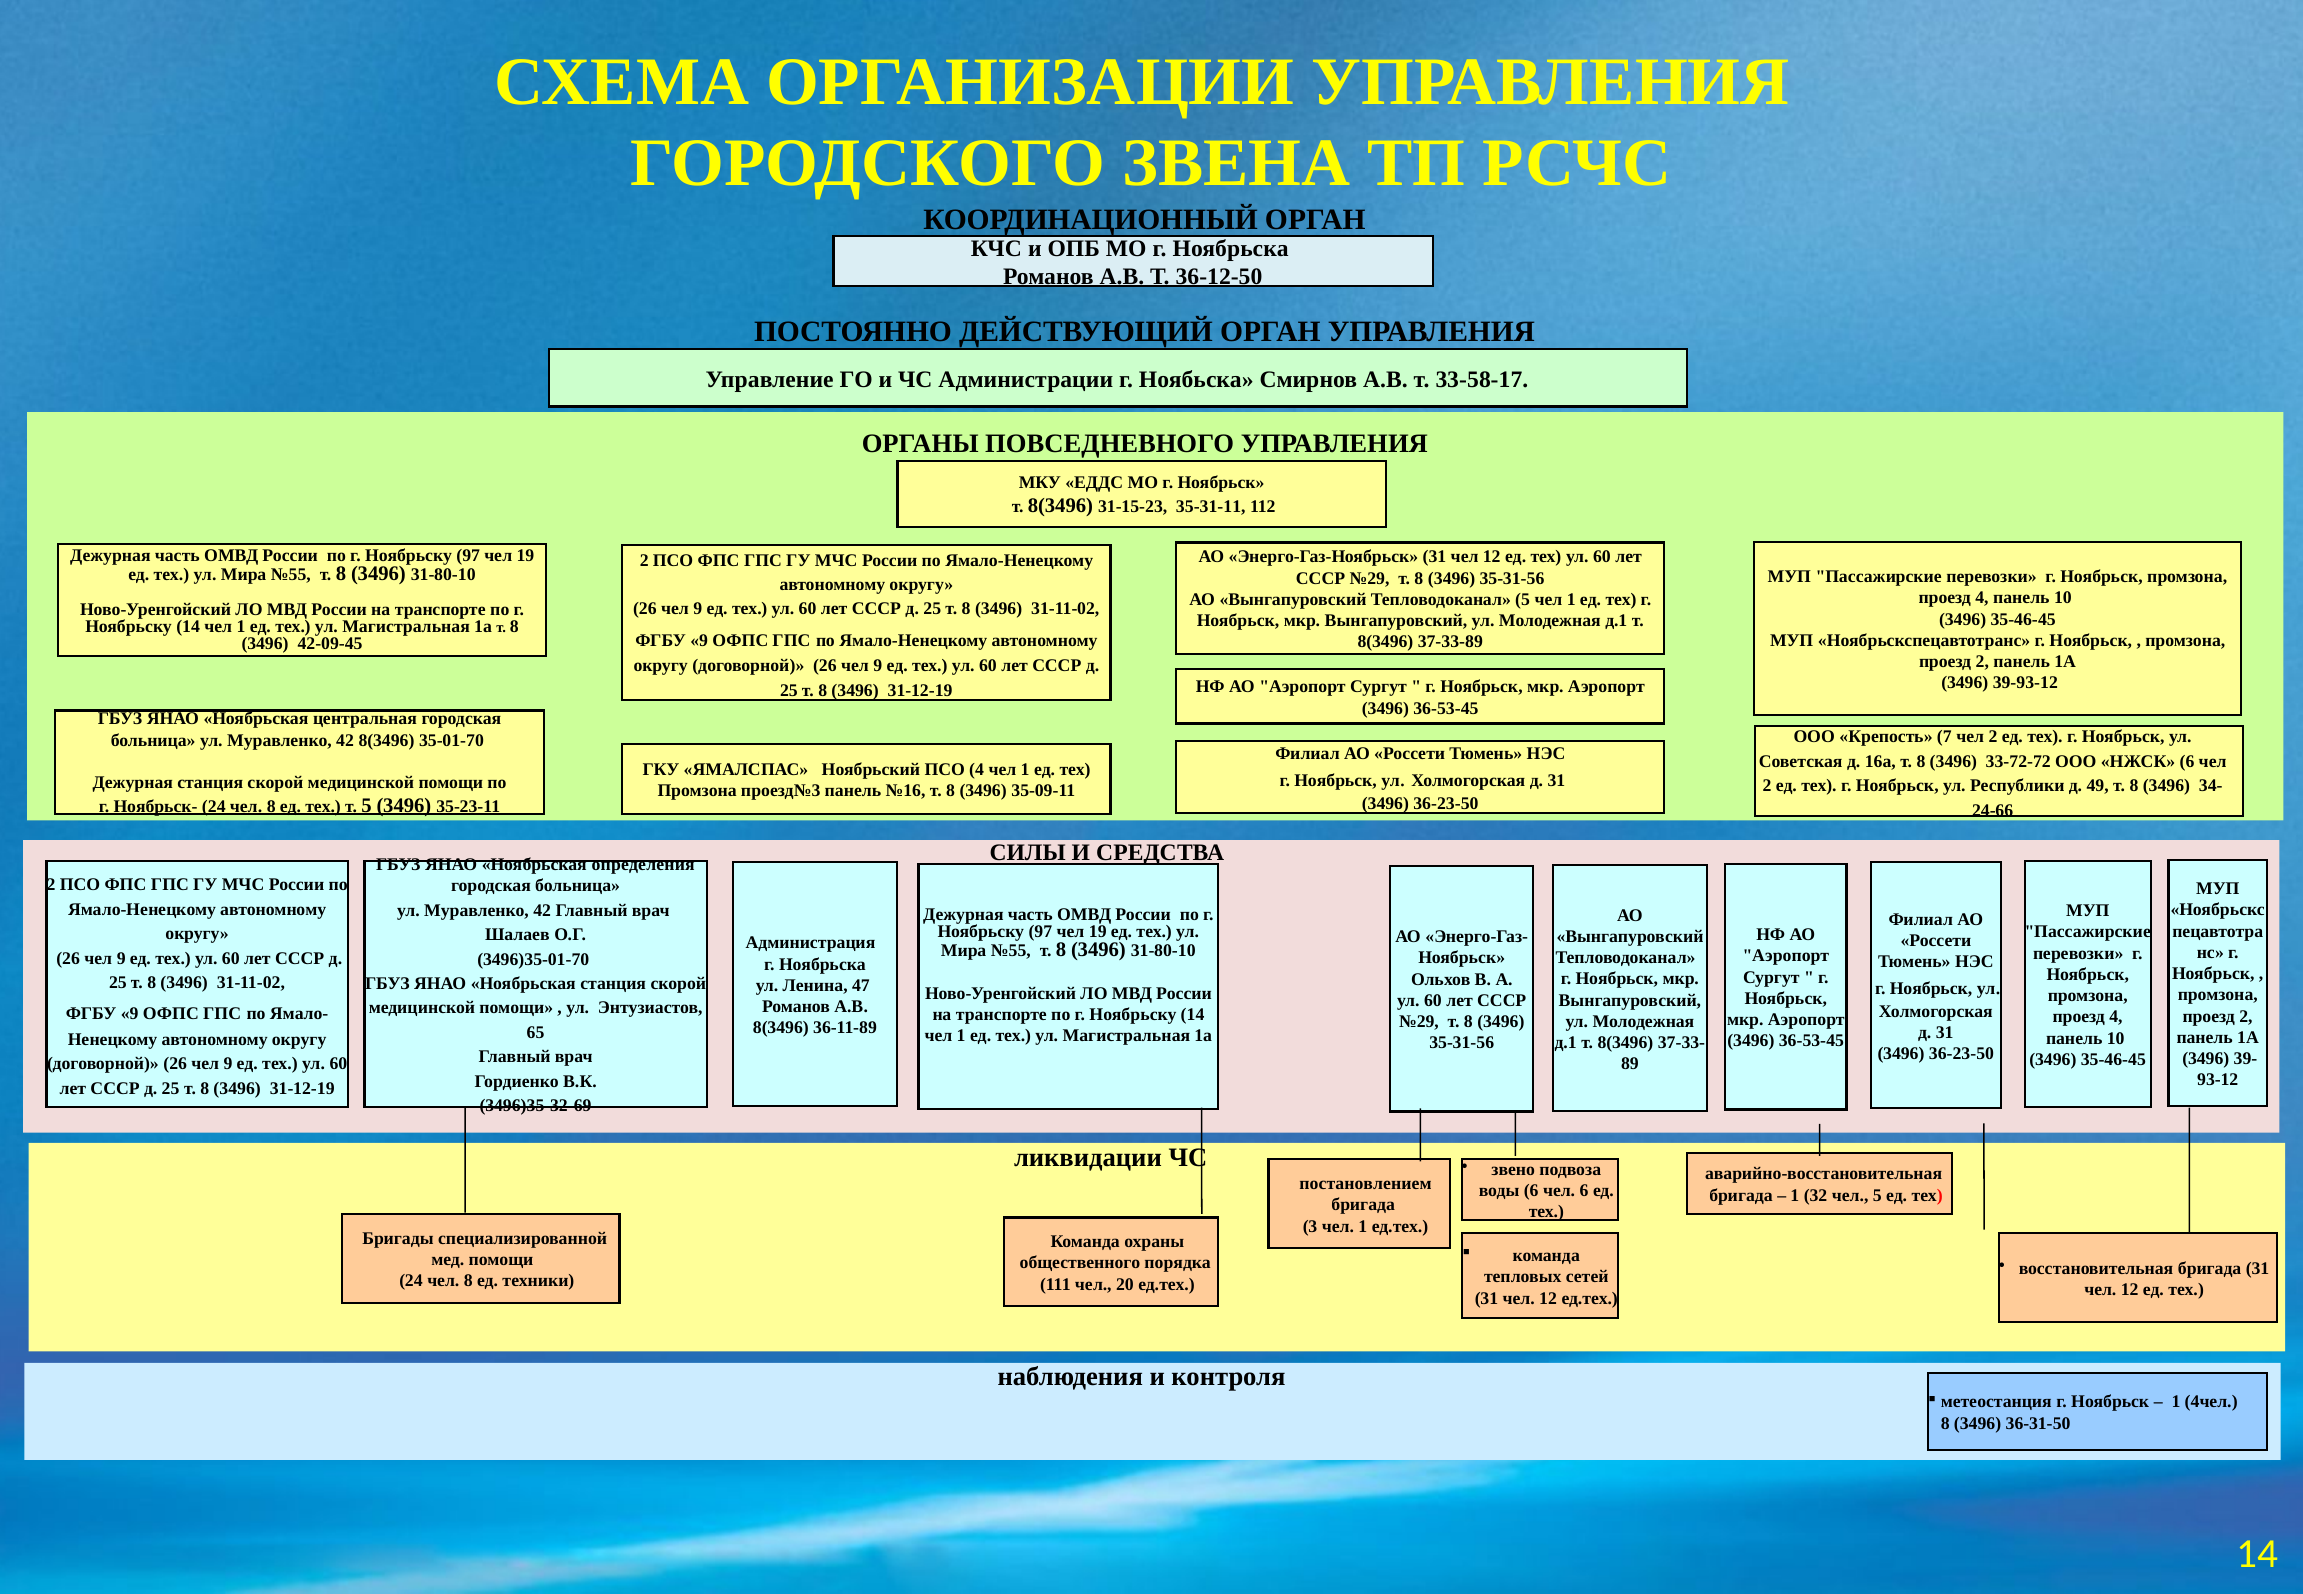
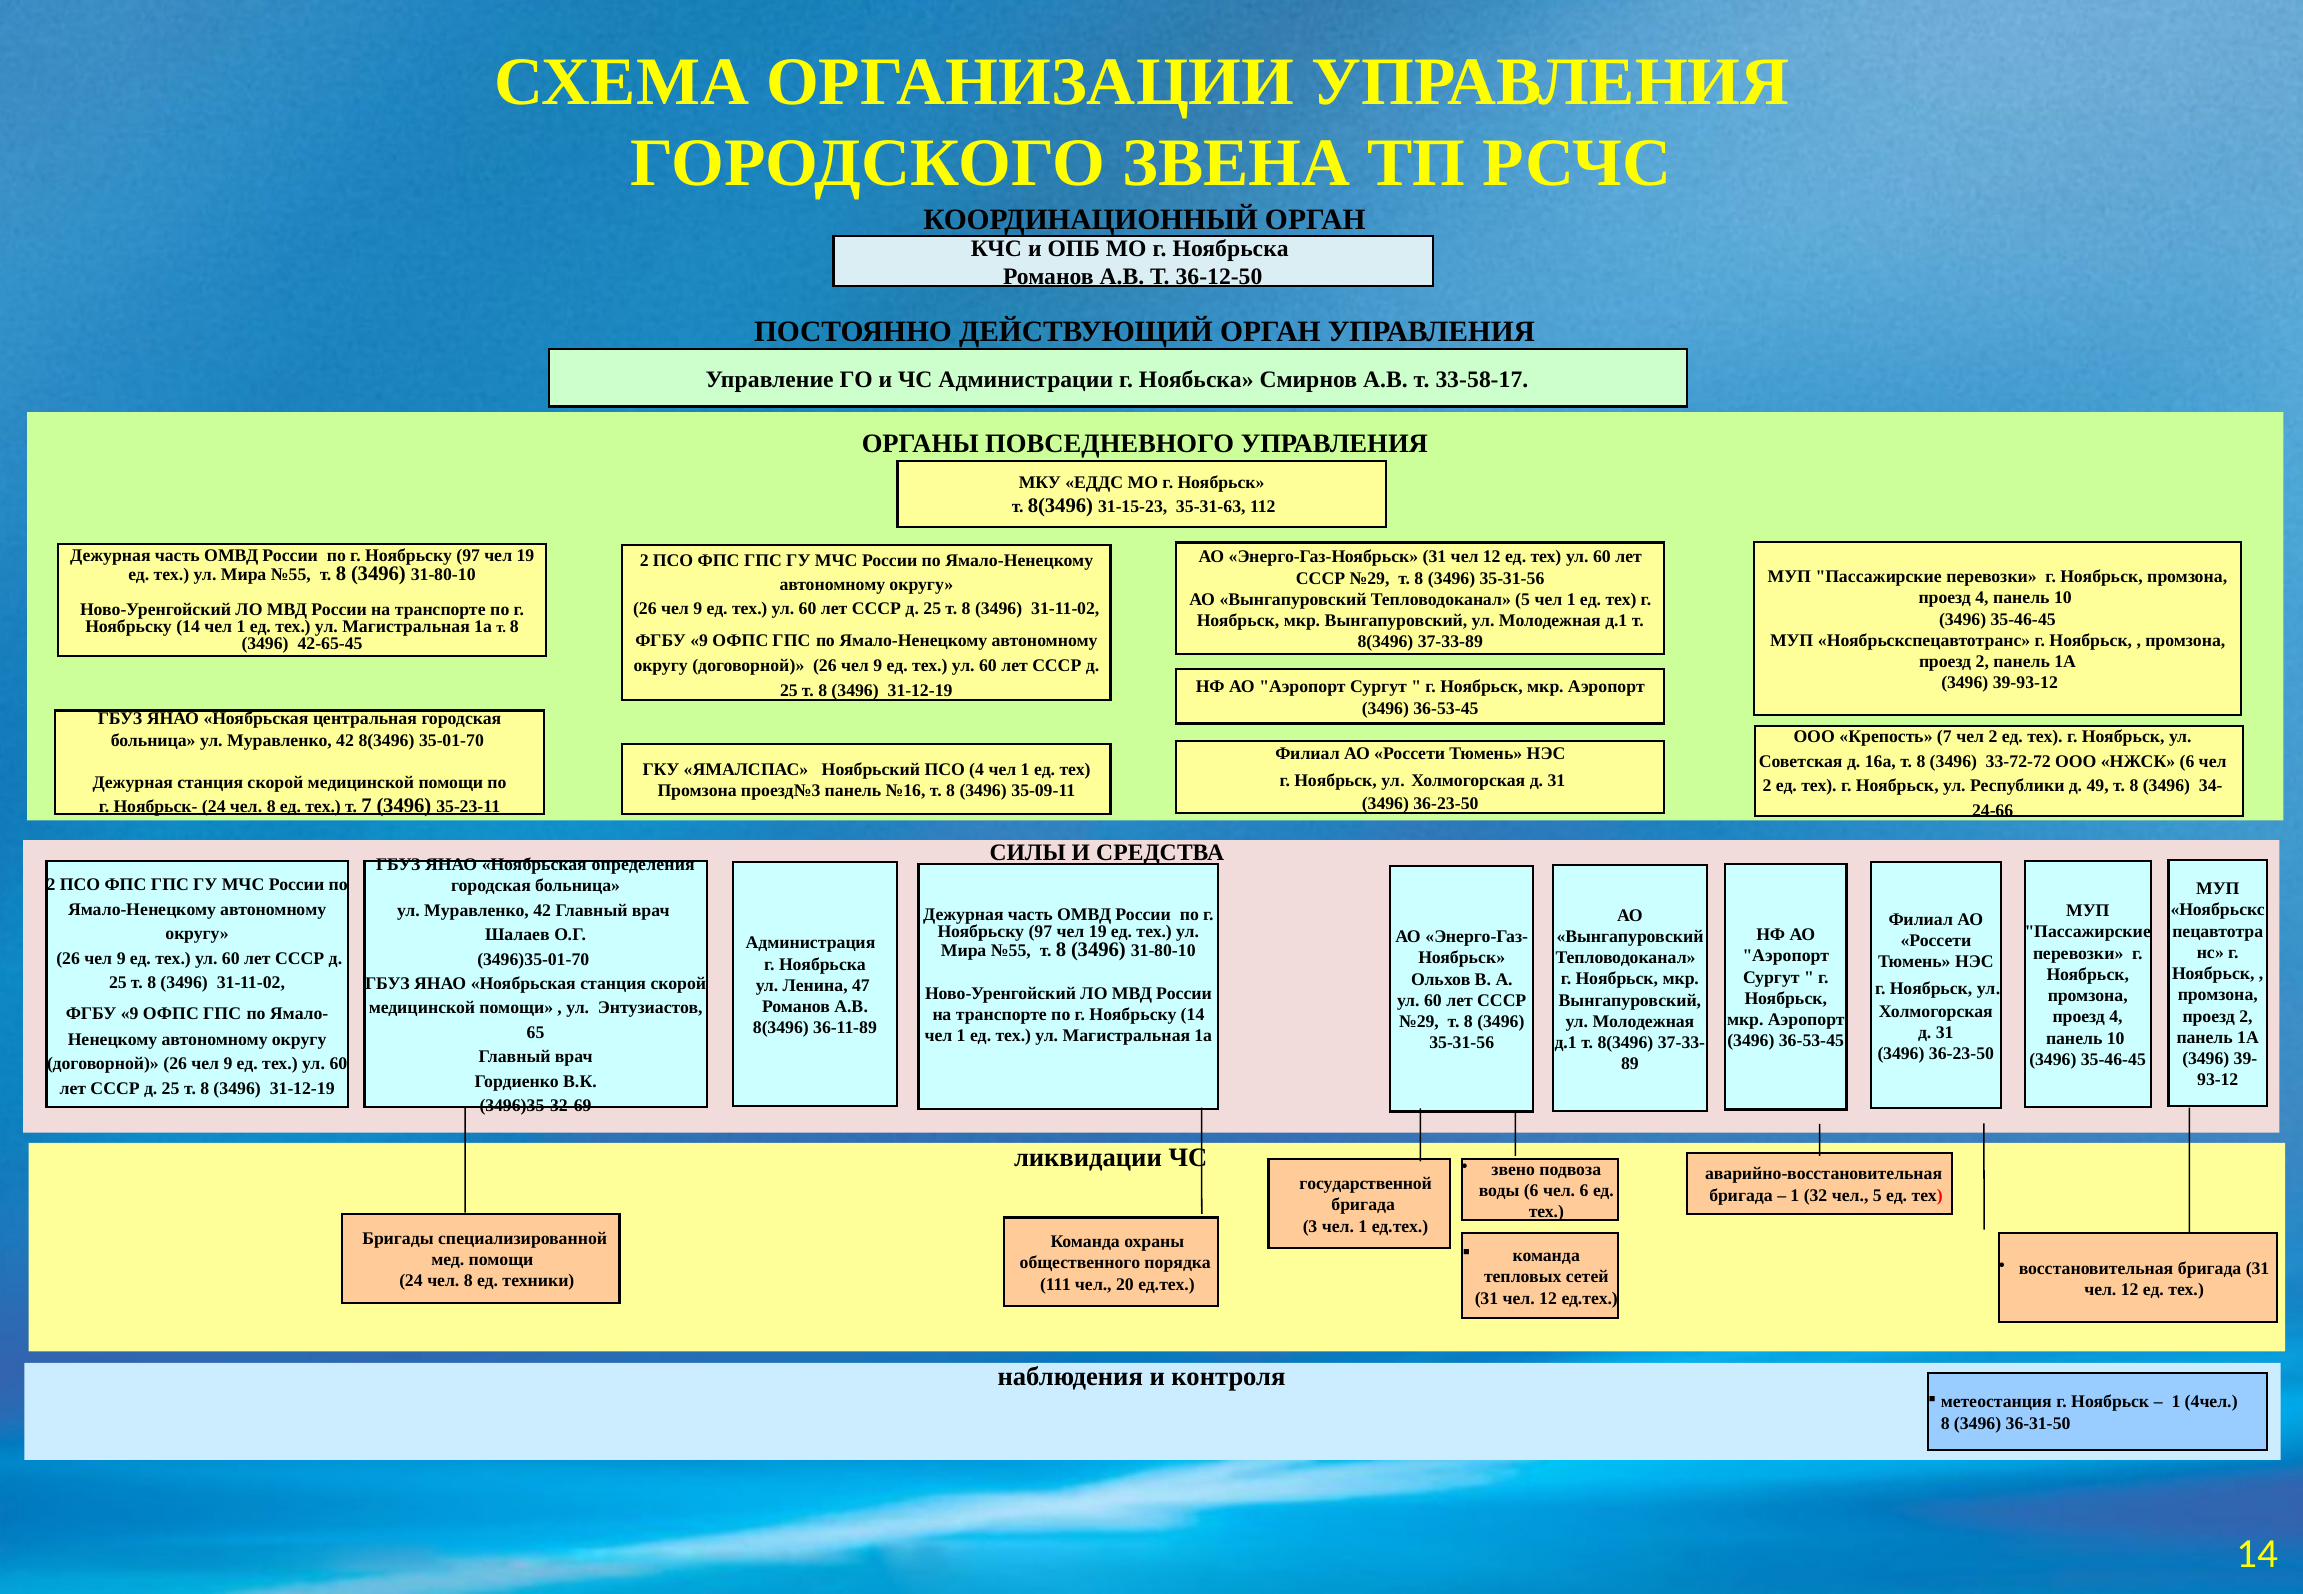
35-31-11: 35-31-11 -> 35-31-63 (1211, 507)
42-09-45: 42-09-45 -> 42-65-45 (330, 643)
т 5: 5 -> 7 (366, 806)
постановлением: постановлением -> государственной (1366, 1184)
